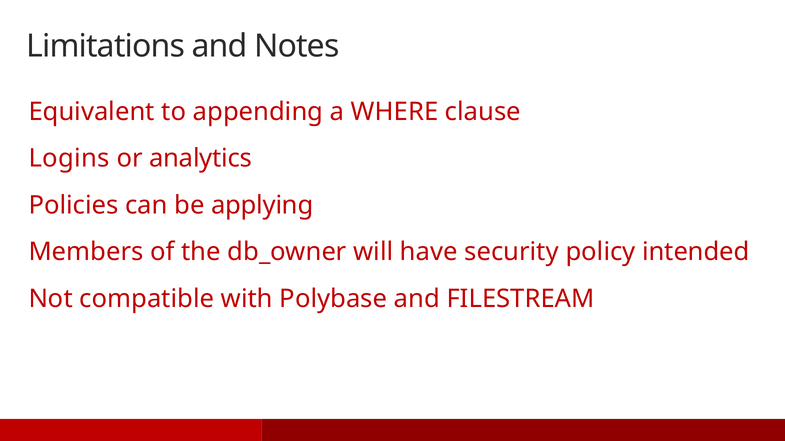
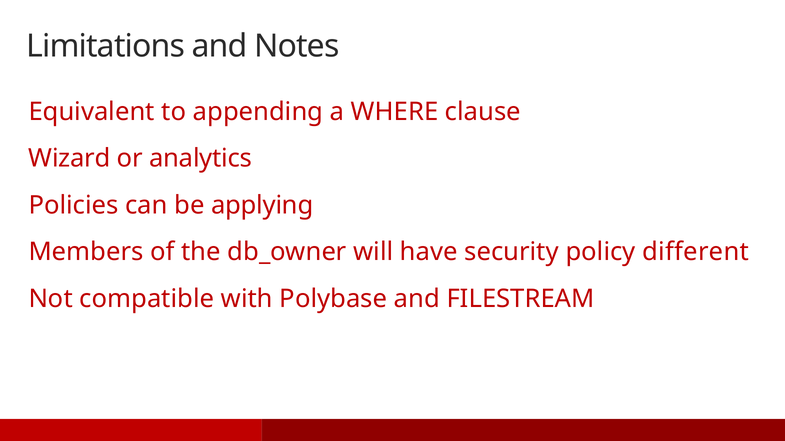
Logins: Logins -> Wizard (69, 159)
intended: intended -> different (696, 252)
